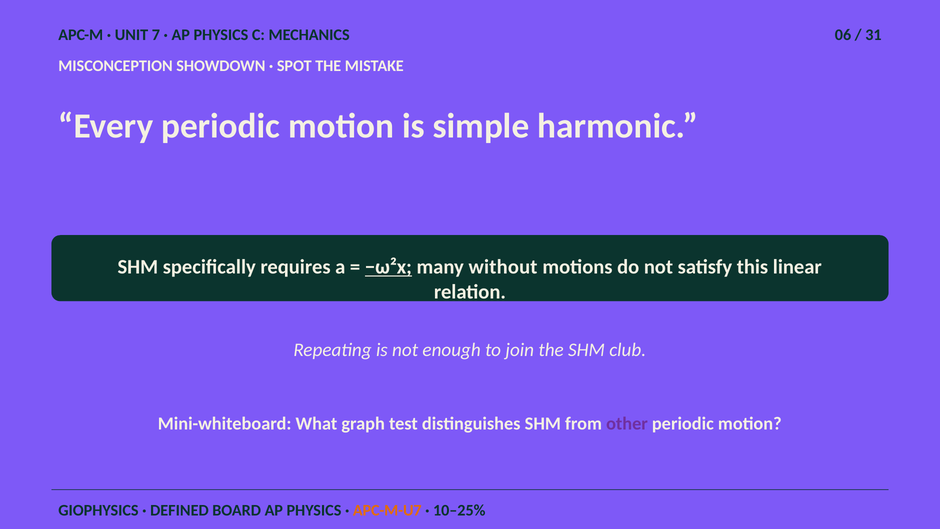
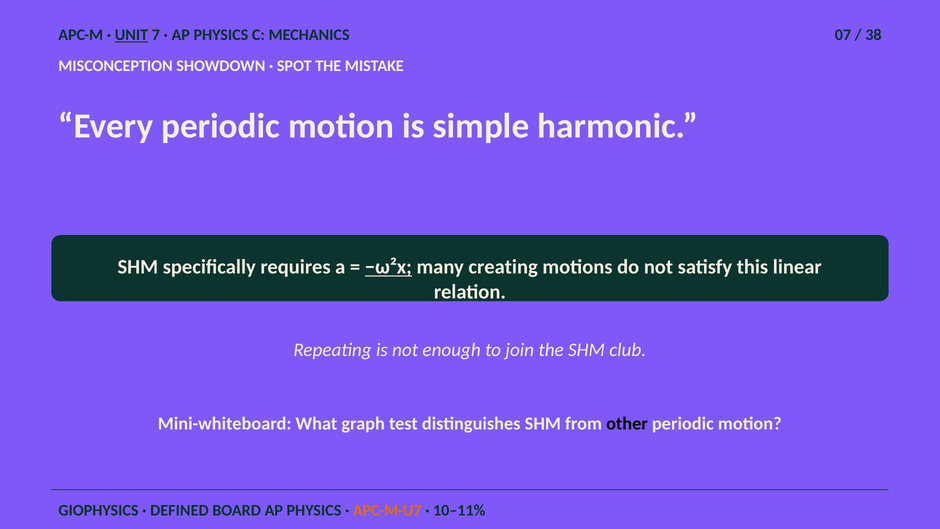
UNIT underline: none -> present (132, 35)
06: 06 -> 07 (843, 35)
31: 31 -> 38 (873, 35)
without: without -> creating (503, 267)
other colour: purple -> black (627, 423)
10–25%: 10–25% -> 10–11% (459, 510)
